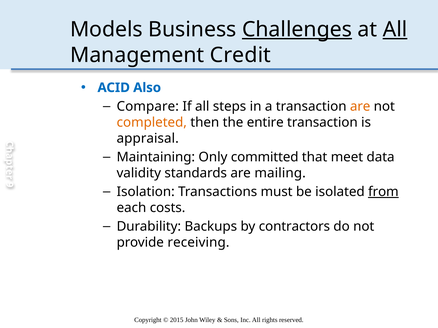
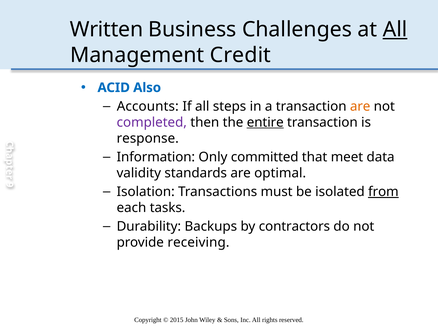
Models: Models -> Written (106, 30)
Challenges underline: present -> none (297, 30)
Compare: Compare -> Accounts (148, 106)
completed colour: orange -> purple (152, 123)
entire underline: none -> present (265, 123)
appraisal: appraisal -> response (148, 139)
Maintaining: Maintaining -> Information (156, 157)
mailing: mailing -> optimal (280, 173)
costs: costs -> tasks (168, 208)
